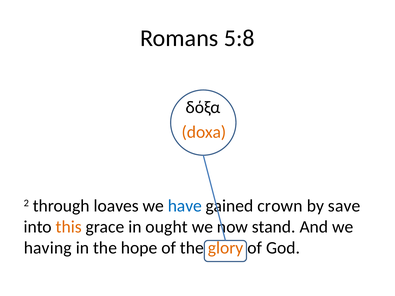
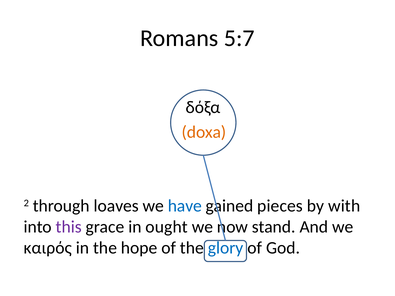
5:8: 5:8 -> 5:7 (239, 38)
crown: crown -> pieces (280, 206)
save: save -> with (344, 206)
this colour: orange -> purple (69, 227)
having: having -> καιρός (48, 248)
glory colour: orange -> blue (226, 248)
